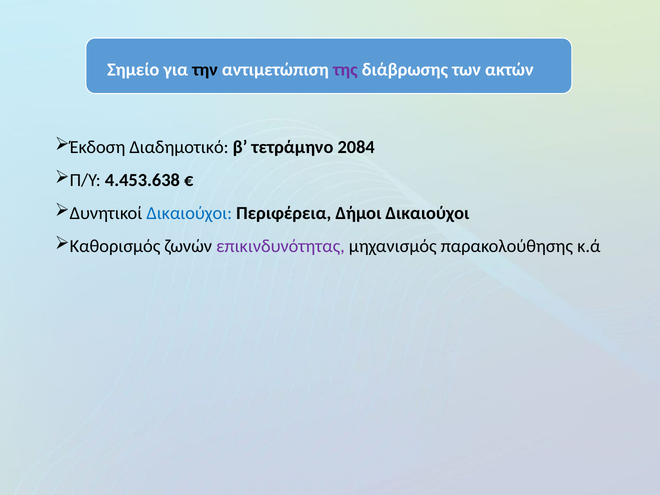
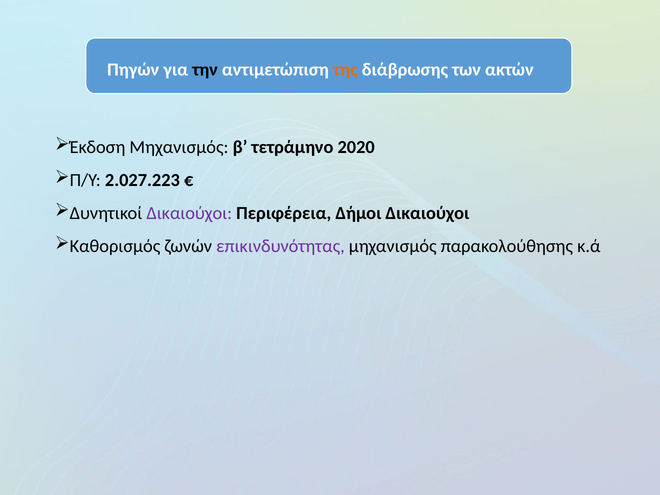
Σημείο: Σημείο -> Πηγών (133, 70)
της colour: purple -> orange (345, 70)
Έκδοση Διαδημοτικό: Διαδημοτικό -> Μηχανισμός (179, 147)
2084: 2084 -> 2020 (356, 147)
4.453.638: 4.453.638 -> 2.027.223 (142, 180)
Δικαιούχοι colour: blue -> purple (189, 213)
